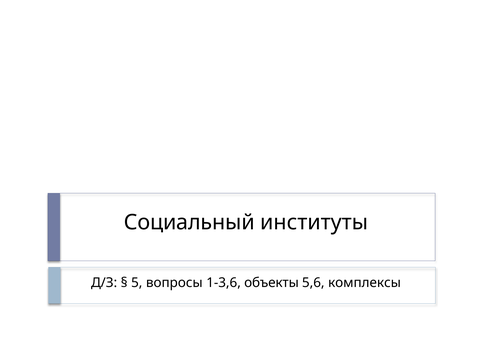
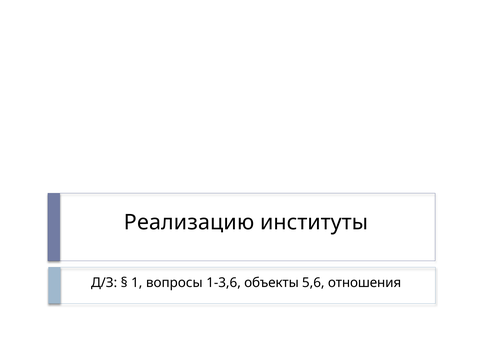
Социальный: Социальный -> Реализацию (189, 222)
5: 5 -> 1 (137, 283)
комплексы: комплексы -> отношения (365, 283)
